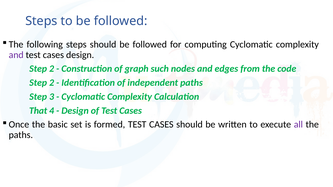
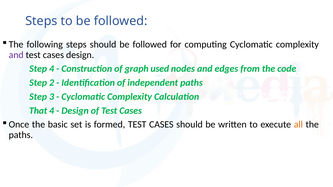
2: 2 -> 4 (52, 69)
such: such -> used (160, 69)
all colour: purple -> orange (298, 125)
